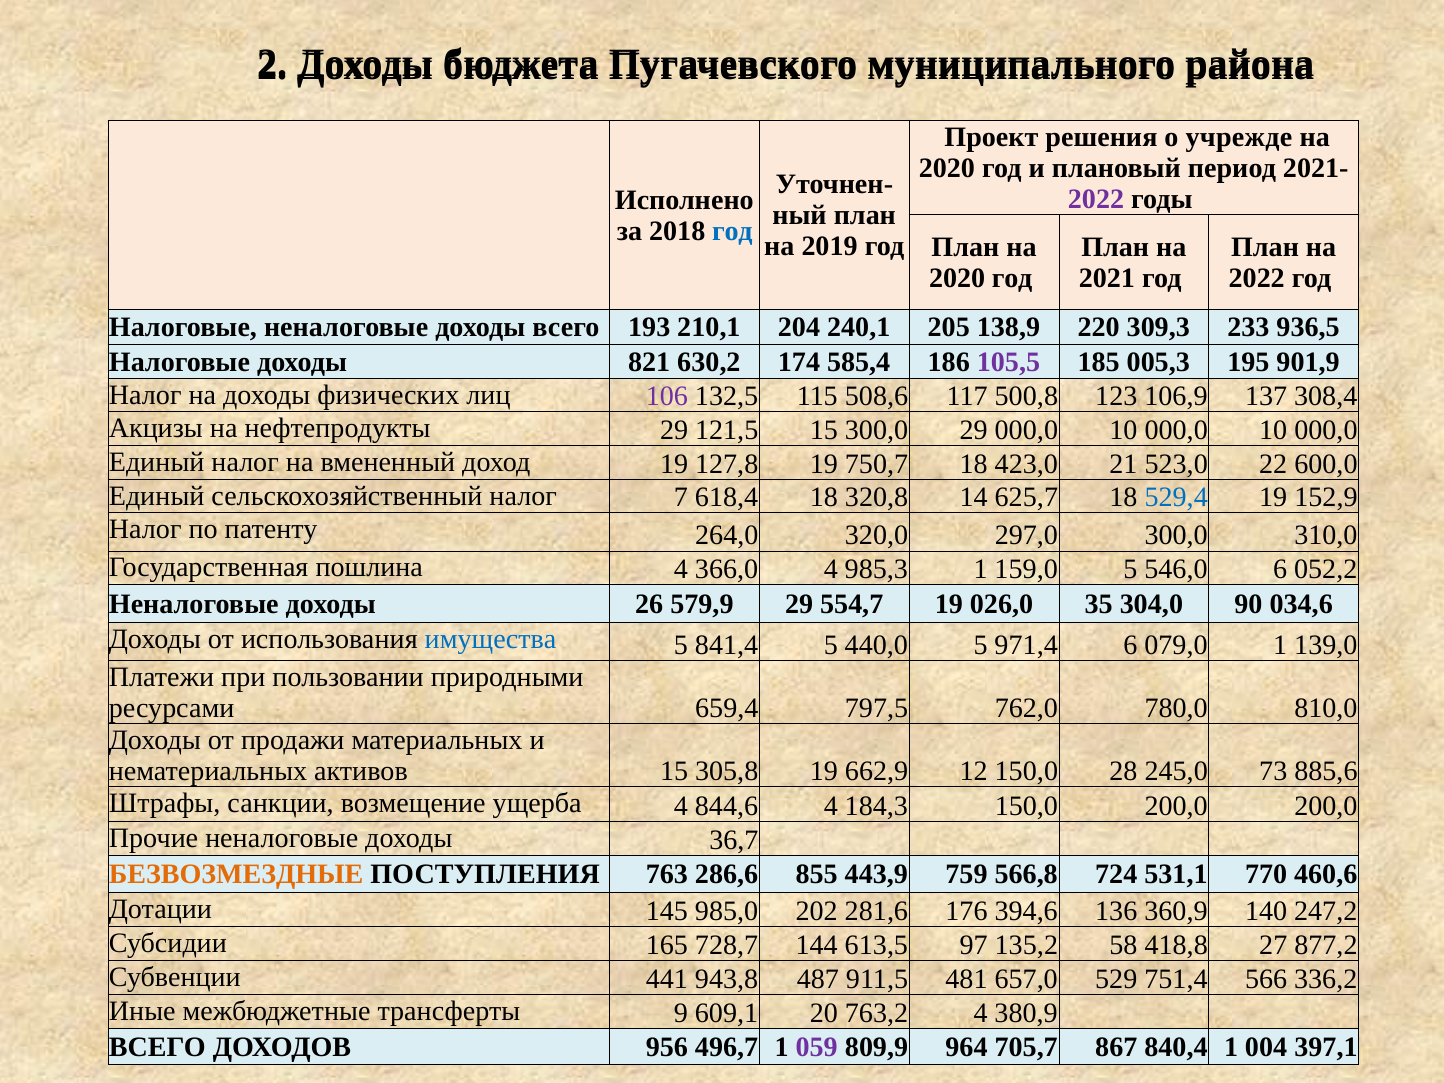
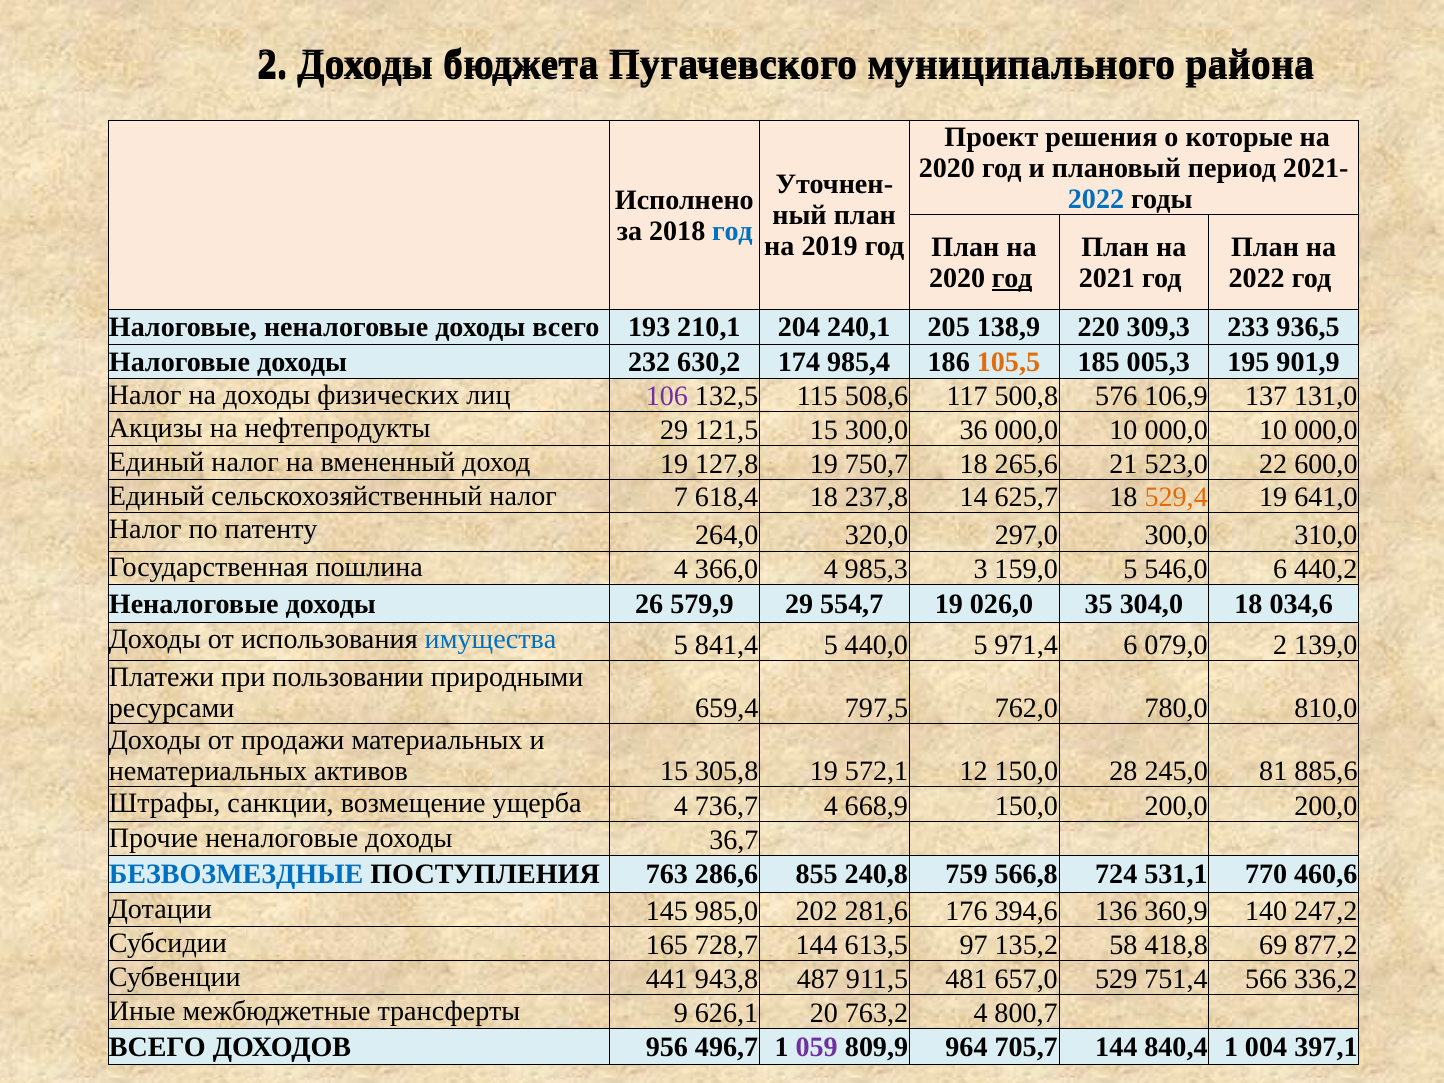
учрежде: учрежде -> которые (1239, 137)
2022 colour: purple -> blue (1096, 200)
год underline: none -> present (1012, 278)
821: 821 -> 232 (649, 362)
585,4: 585,4 -> 985,4 (859, 362)
105,5 colour: purple -> orange (1008, 362)
123: 123 -> 576 (1116, 397)
308,4: 308,4 -> 131,0 (1326, 397)
300,0 29: 29 -> 36 (974, 430)
423,0: 423,0 -> 265,6 (1026, 464)
320,8: 320,8 -> 237,8 (877, 498)
529,4 colour: blue -> orange (1176, 498)
152,9: 152,9 -> 641,0 (1326, 498)
985,3 1: 1 -> 3 (981, 569)
052,2: 052,2 -> 440,2 (1326, 569)
304,0 90: 90 -> 18 (1248, 604)
079,0 1: 1 -> 2 (1280, 645)
662,9: 662,9 -> 572,1 (877, 772)
73: 73 -> 81 (1273, 772)
844,6: 844,6 -> 736,7 (727, 806)
184,3: 184,3 -> 668,9 (876, 806)
БЕЗВОЗМЕЗДНЫЕ colour: orange -> blue (236, 874)
443,9: 443,9 -> 240,8 (876, 874)
27: 27 -> 69 (1273, 945)
609,1: 609,1 -> 626,1 (727, 1013)
380,9: 380,9 -> 800,7 (1026, 1013)
705,7 867: 867 -> 144 (1116, 1047)
